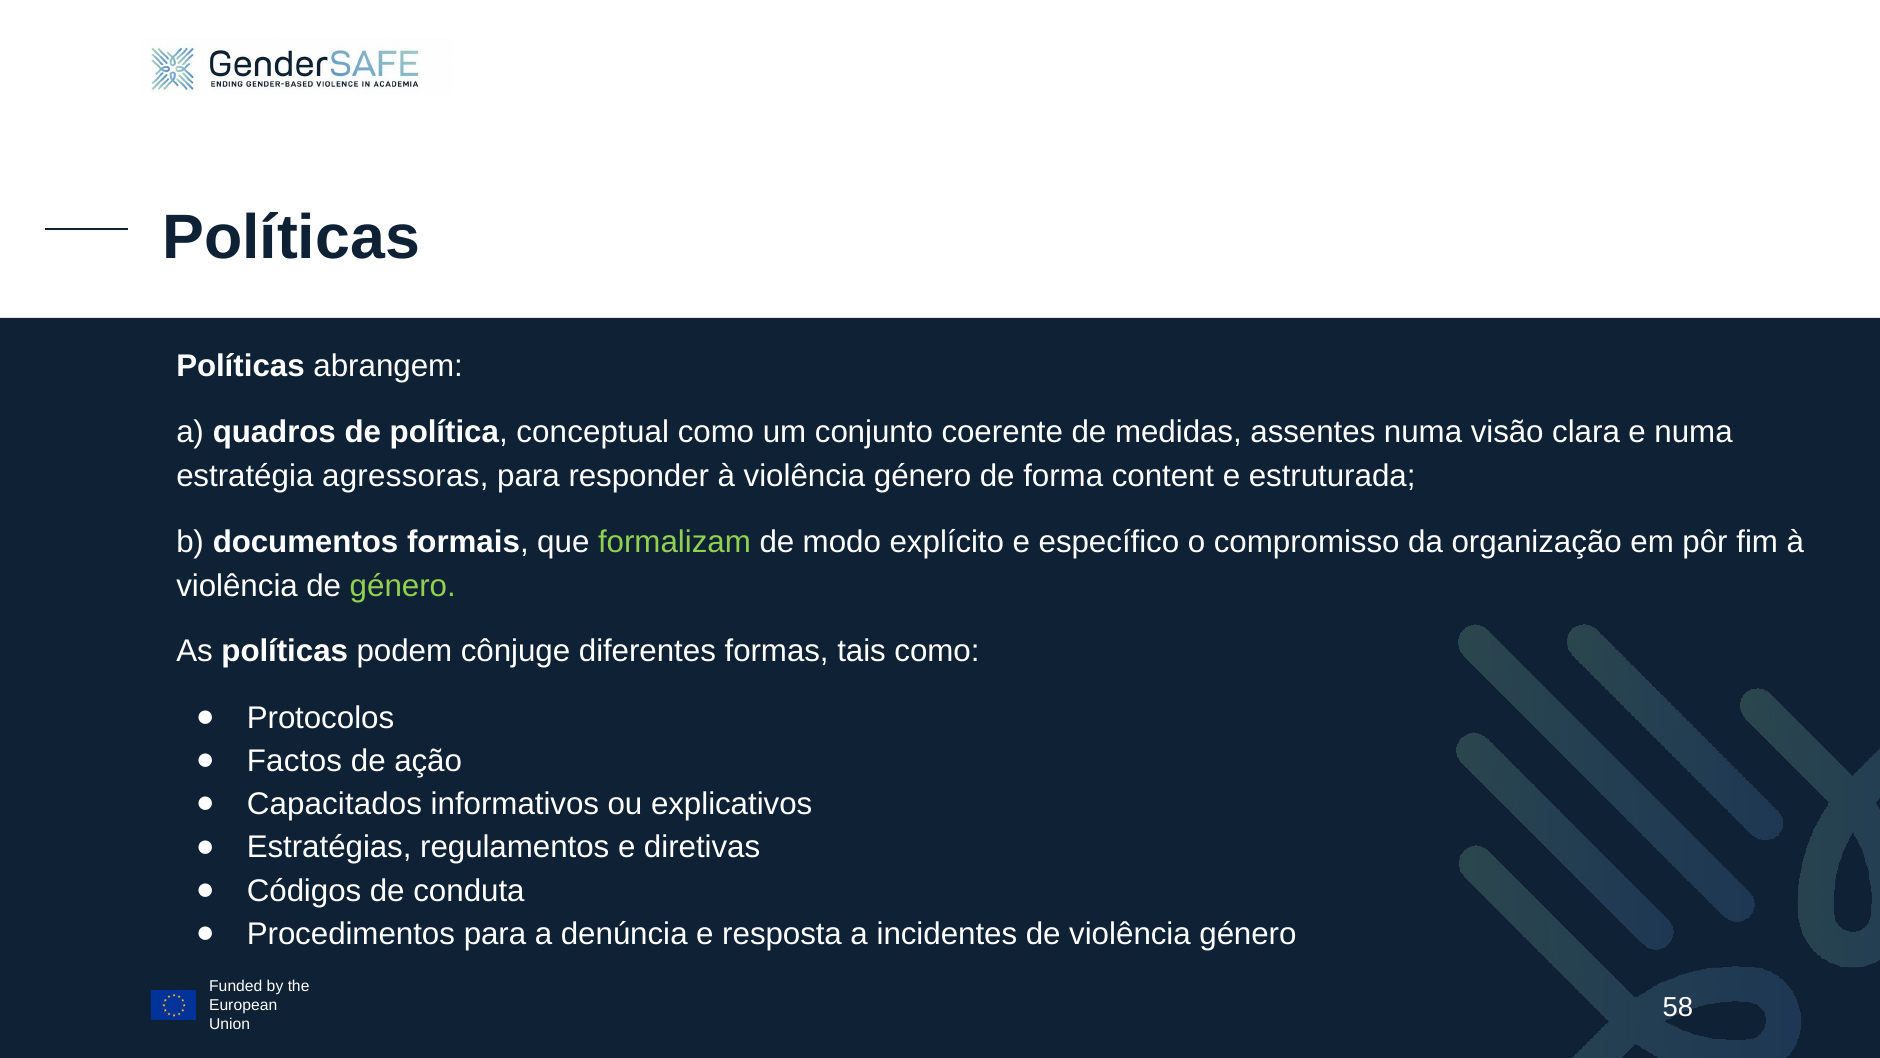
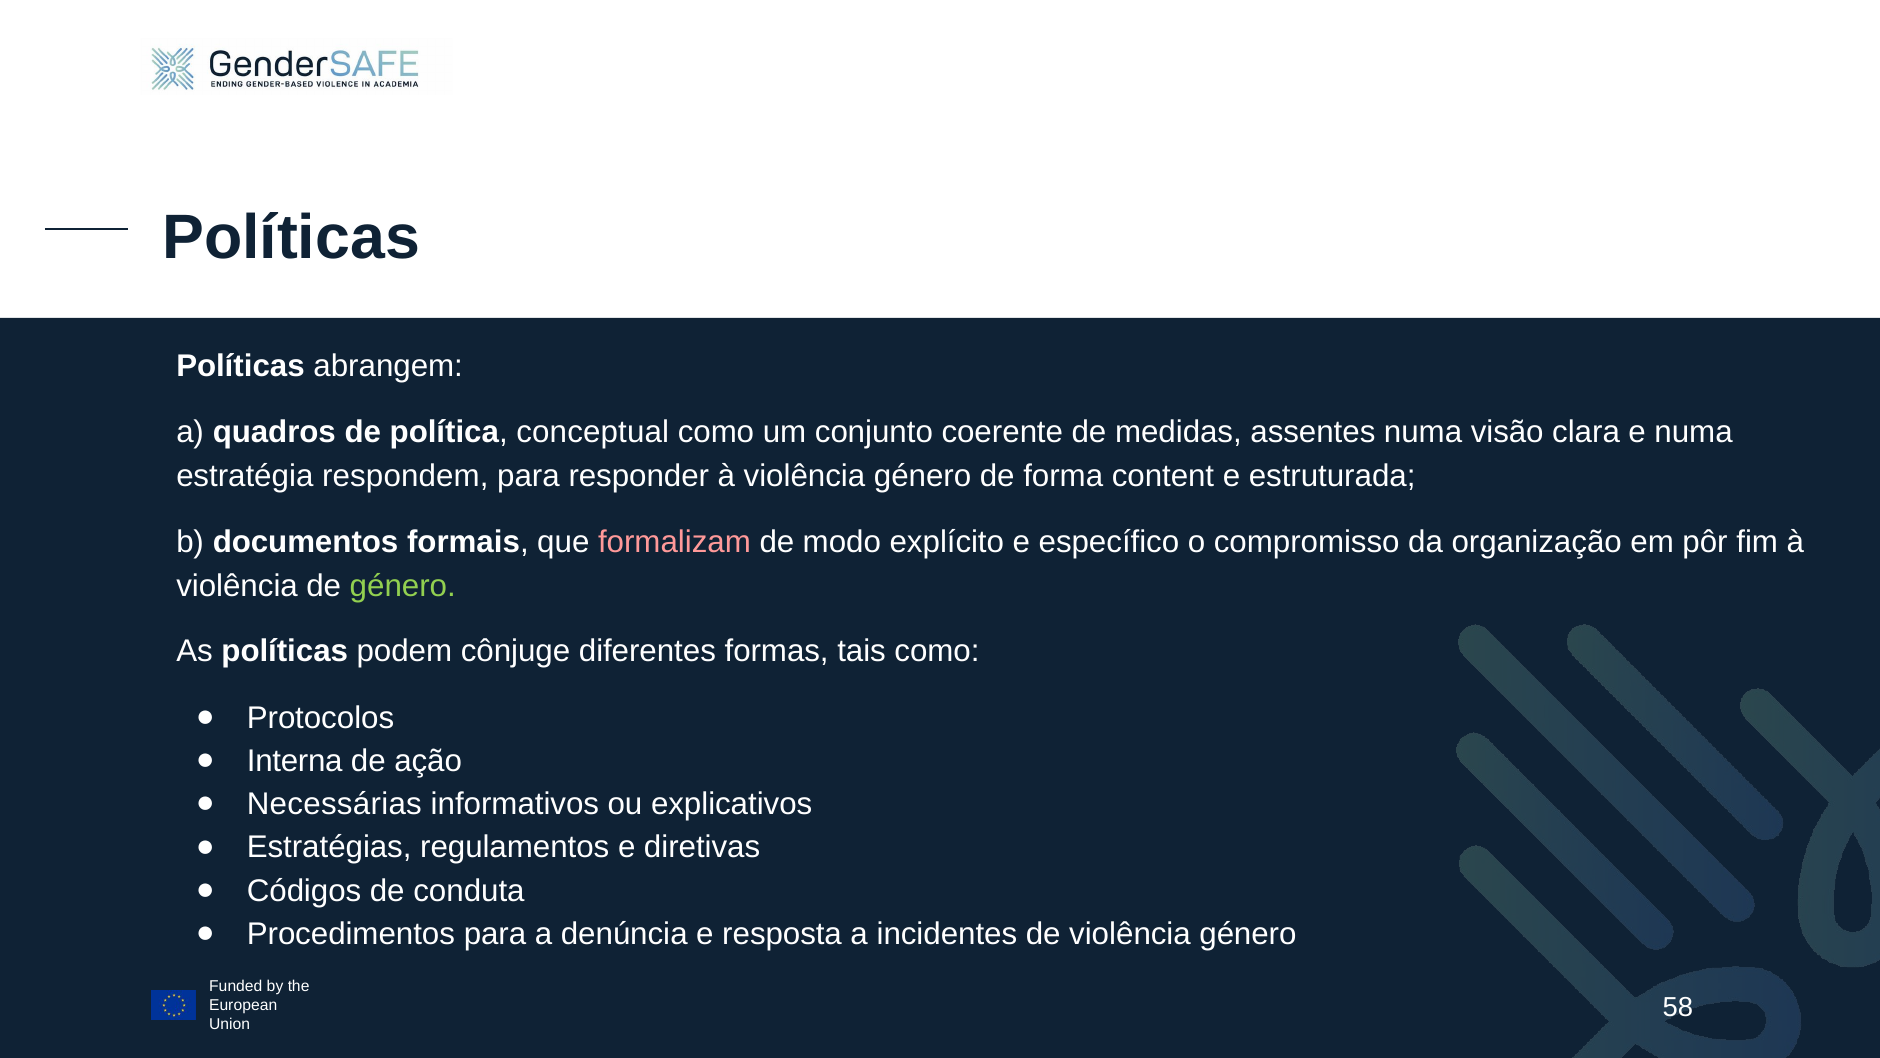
agressoras: agressoras -> respondem (405, 476)
formalizam colour: light green -> pink (674, 542)
Factos: Factos -> Interna (295, 761)
Capacitados: Capacitados -> Necessárias (334, 804)
